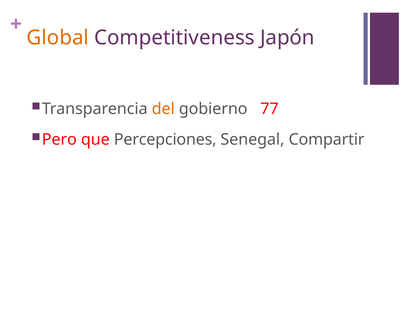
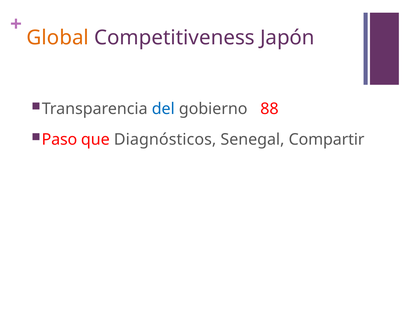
del colour: orange -> blue (163, 109)
77: 77 -> 88 (269, 109)
Pero: Pero -> Paso (59, 140)
Percepciones: Percepciones -> Diagnósticos (165, 140)
